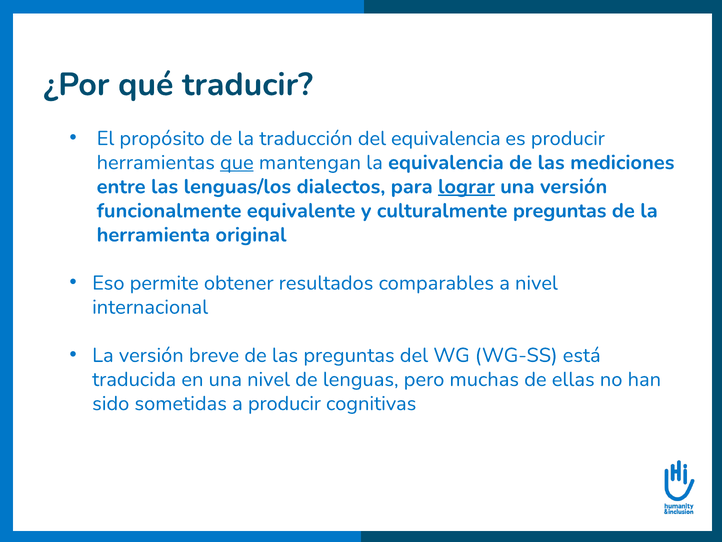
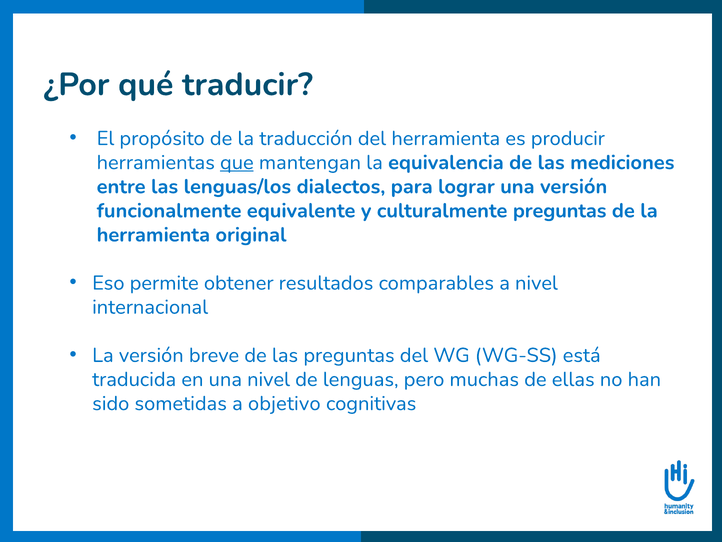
del equivalencia: equivalencia -> herramienta (446, 138)
lograr underline: present -> none (466, 186)
a producir: producir -> objetivo (284, 403)
